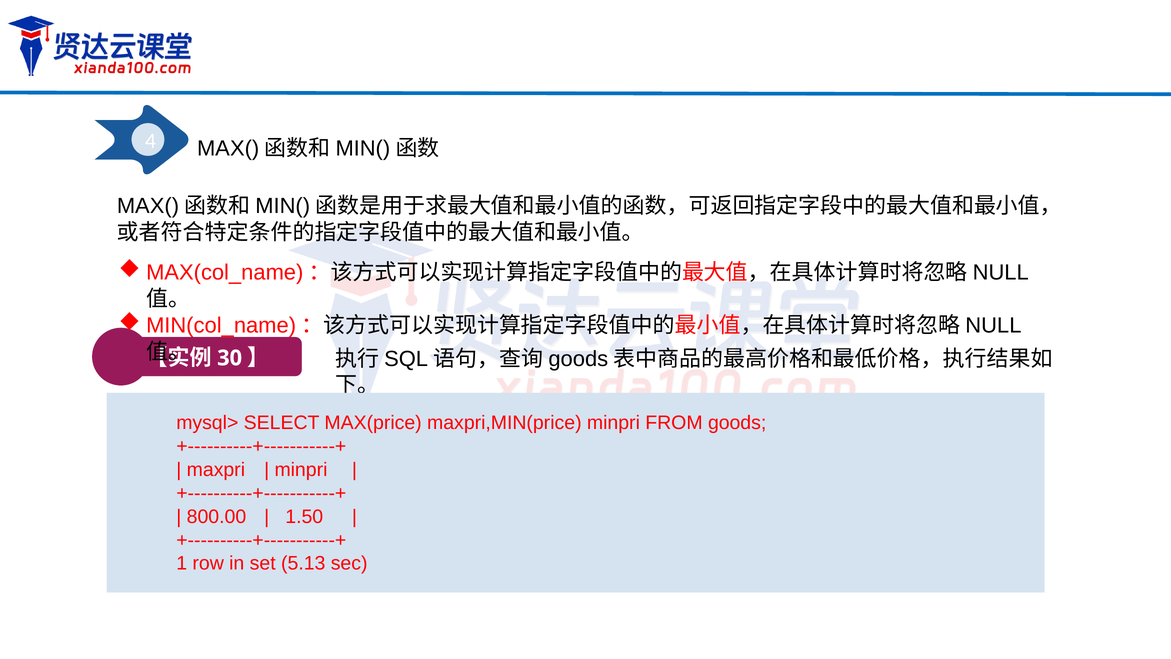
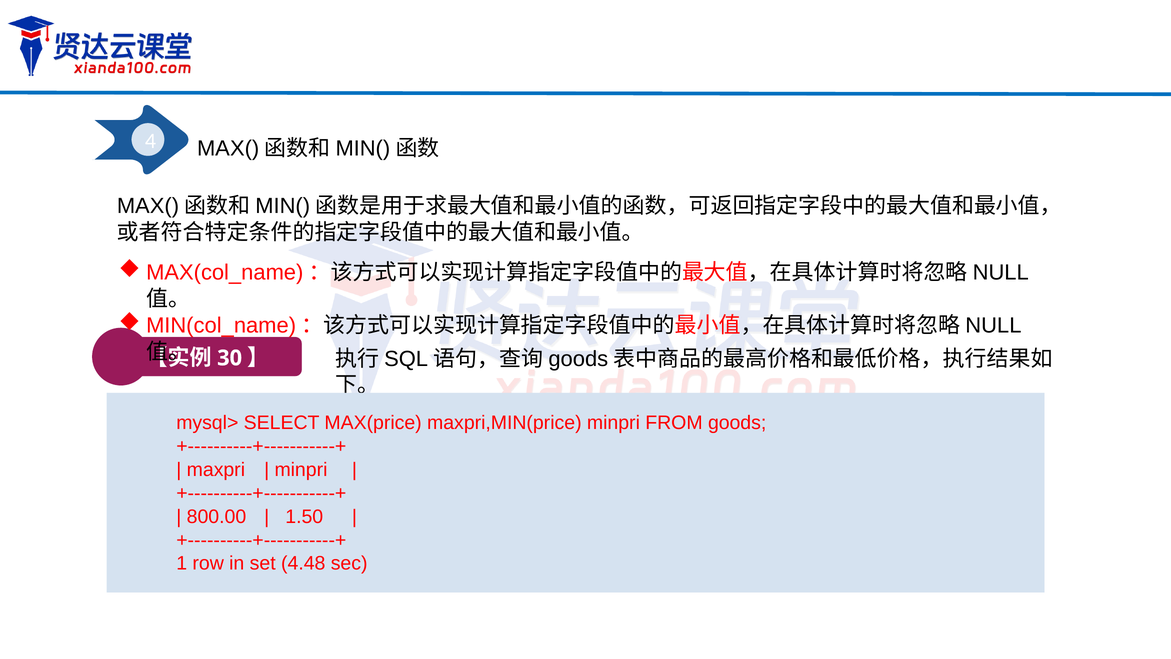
5.13: 5.13 -> 4.48 (303, 563)
